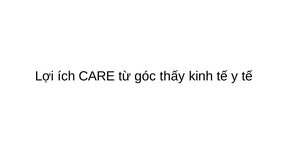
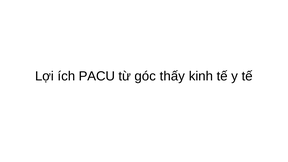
CARE: CARE -> PACU (97, 76)
